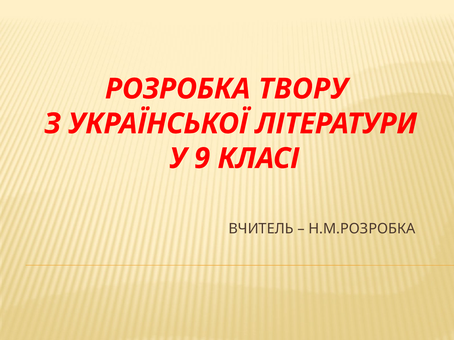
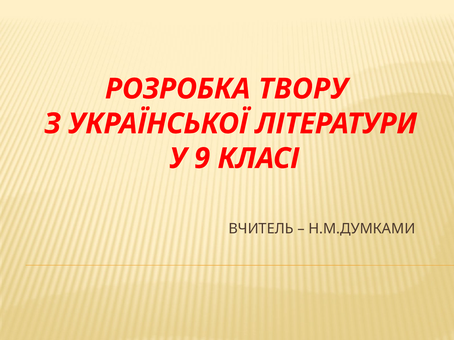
Н.М.РОЗРОБКА: Н.М.РОЗРОБКА -> Н.М.ДУМКАМИ (362, 229)
